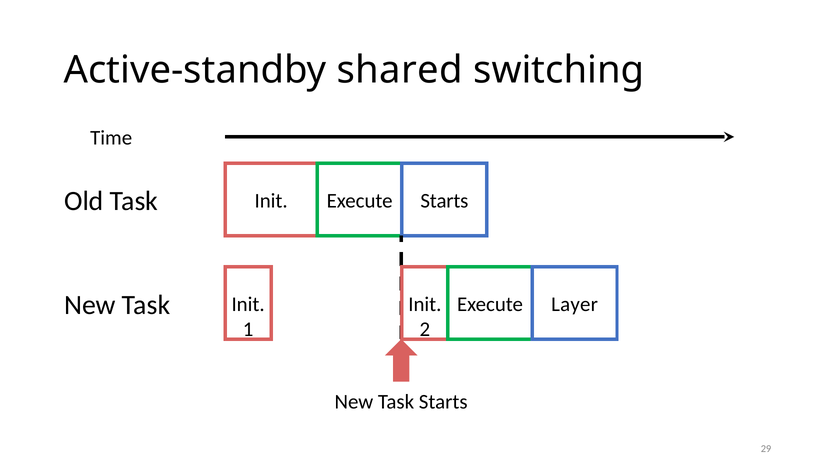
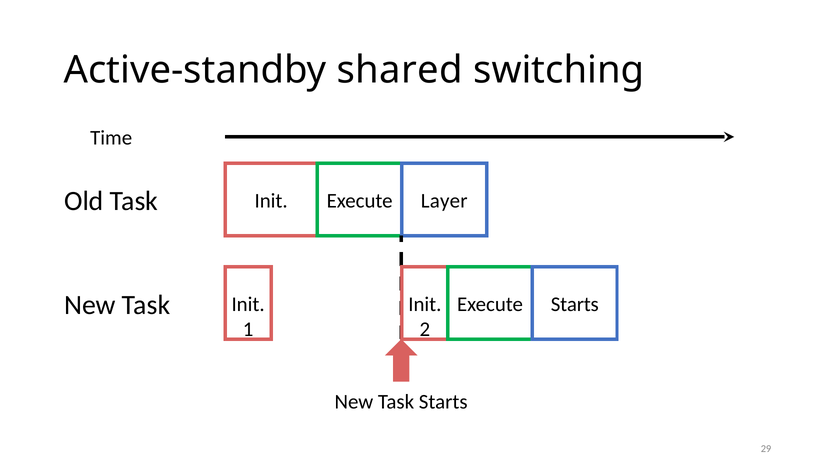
Starts: Starts -> Layer (444, 201)
Execute Layer: Layer -> Starts (575, 304)
